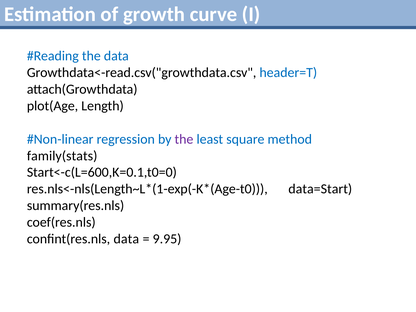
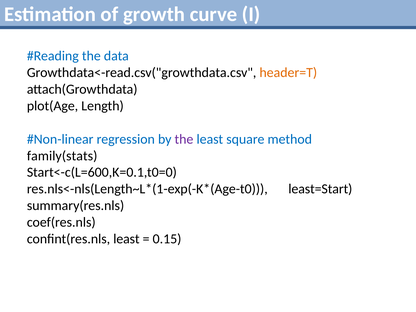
header=T colour: blue -> orange (288, 73)
data=Start: data=Start -> least=Start (320, 189)
confint(res.nls data: data -> least (126, 239)
9.95: 9.95 -> 0.15 (167, 239)
